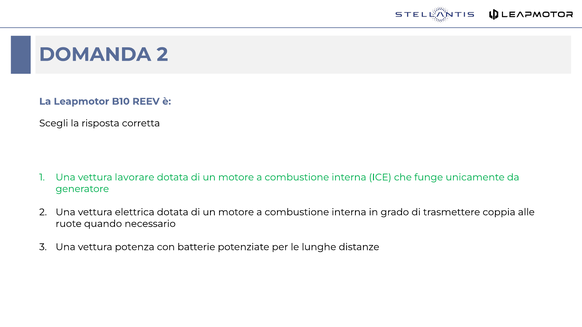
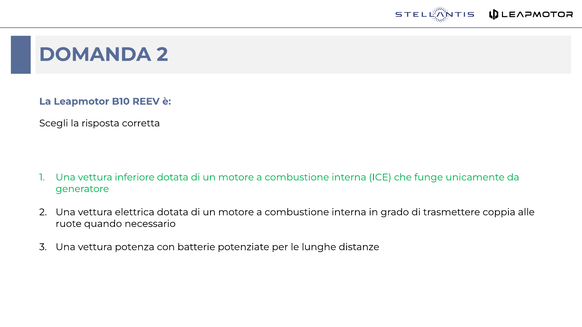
lavorare: lavorare -> inferiore (135, 177)
